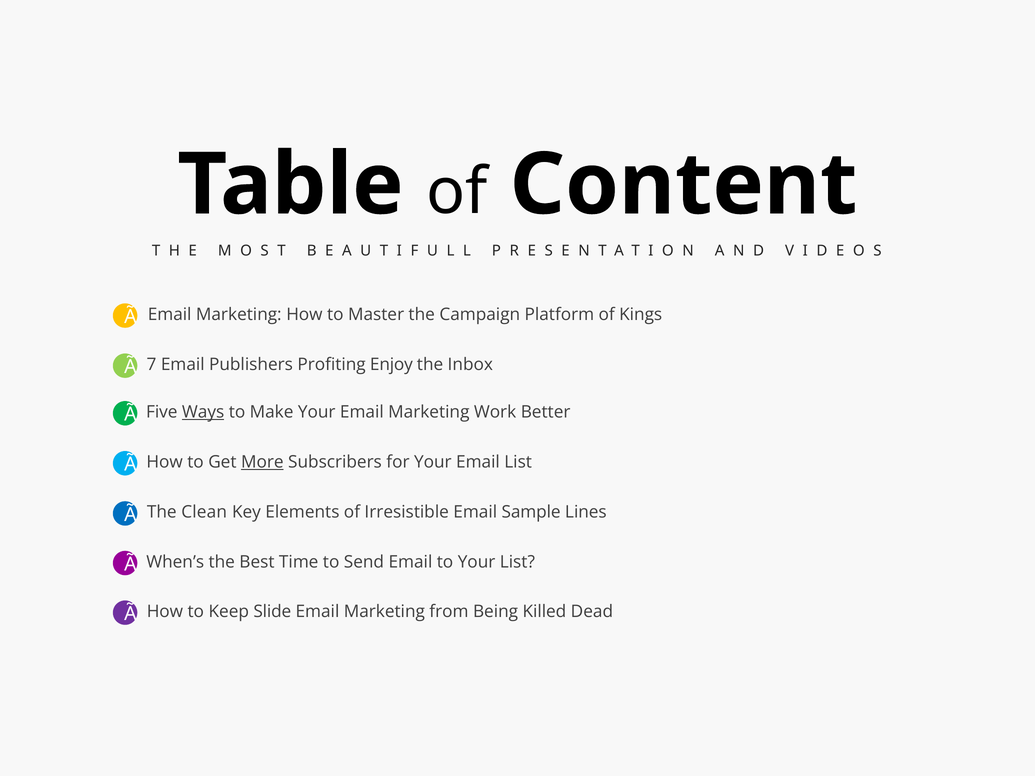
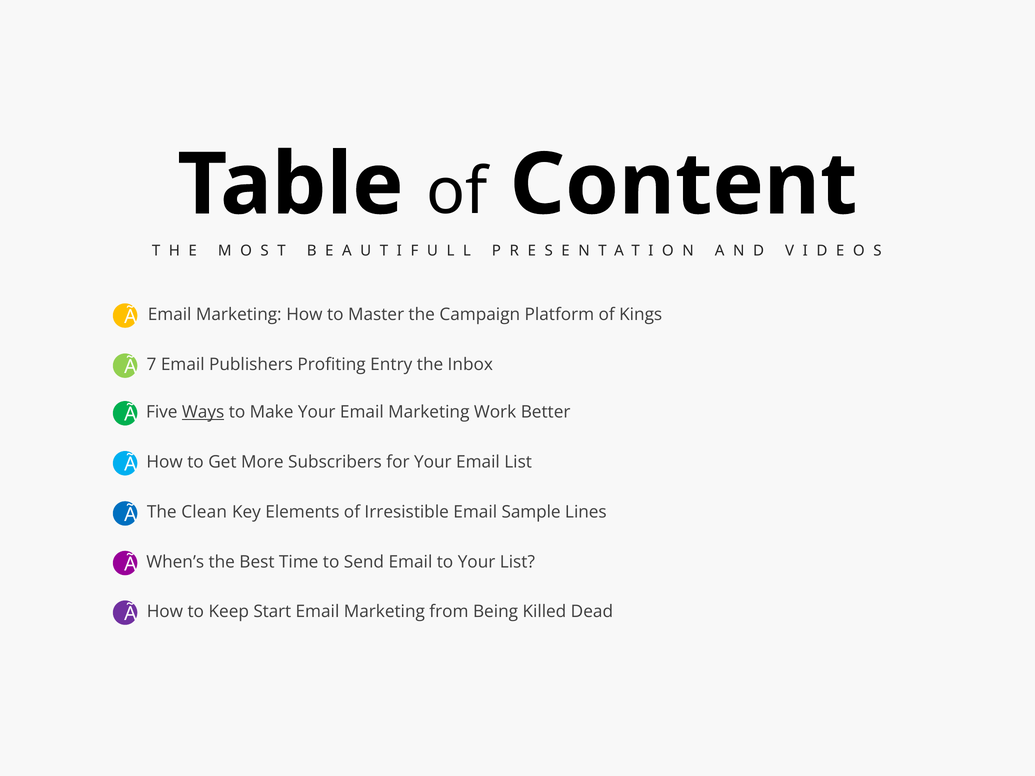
Enjoy: Enjoy -> Entry (391, 365)
More underline: present -> none (262, 462)
Slide: Slide -> Start (272, 612)
